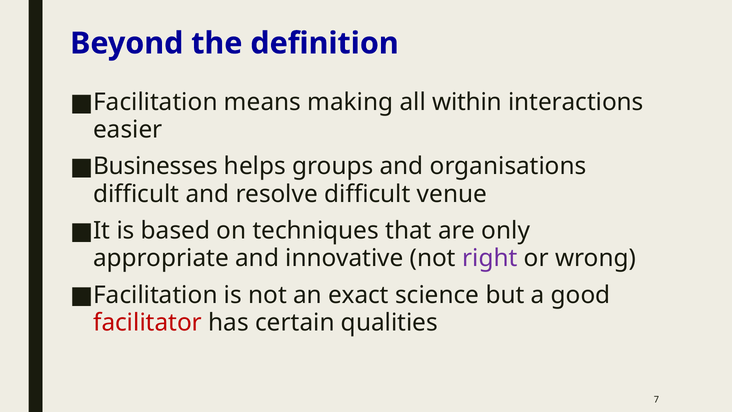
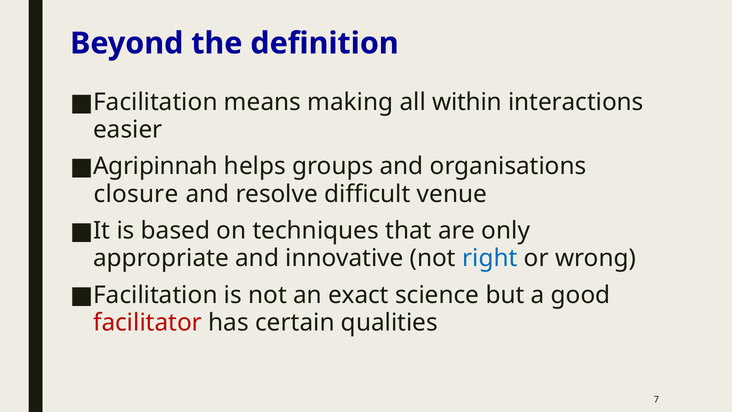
Businesses: Businesses -> Agripinnah (156, 166)
difficult: difficult -> closure (136, 194)
right colour: purple -> blue (490, 258)
